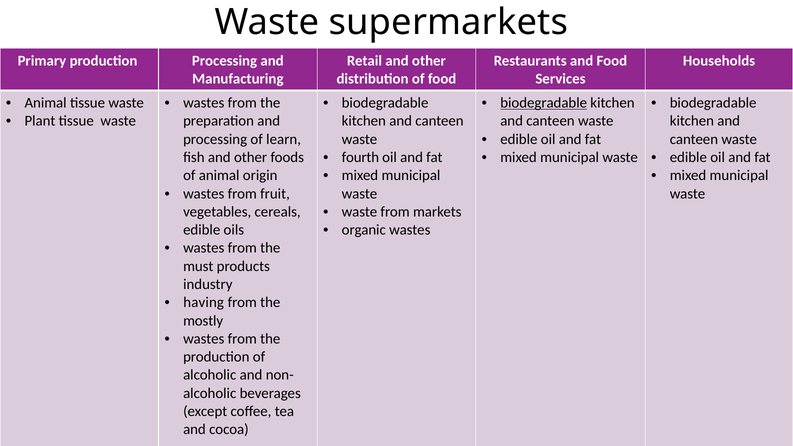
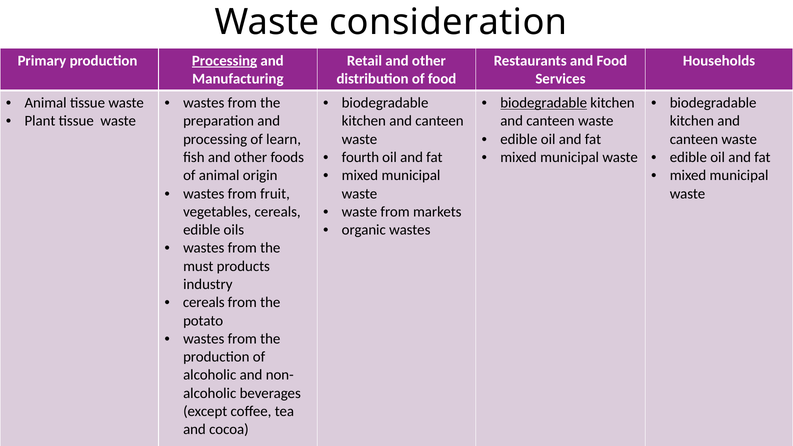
supermarkets: supermarkets -> consideration (448, 22)
Processing underline: none -> present (225, 61)
having: having -> cereals (204, 303)
mostly: mostly -> potato (203, 321)
